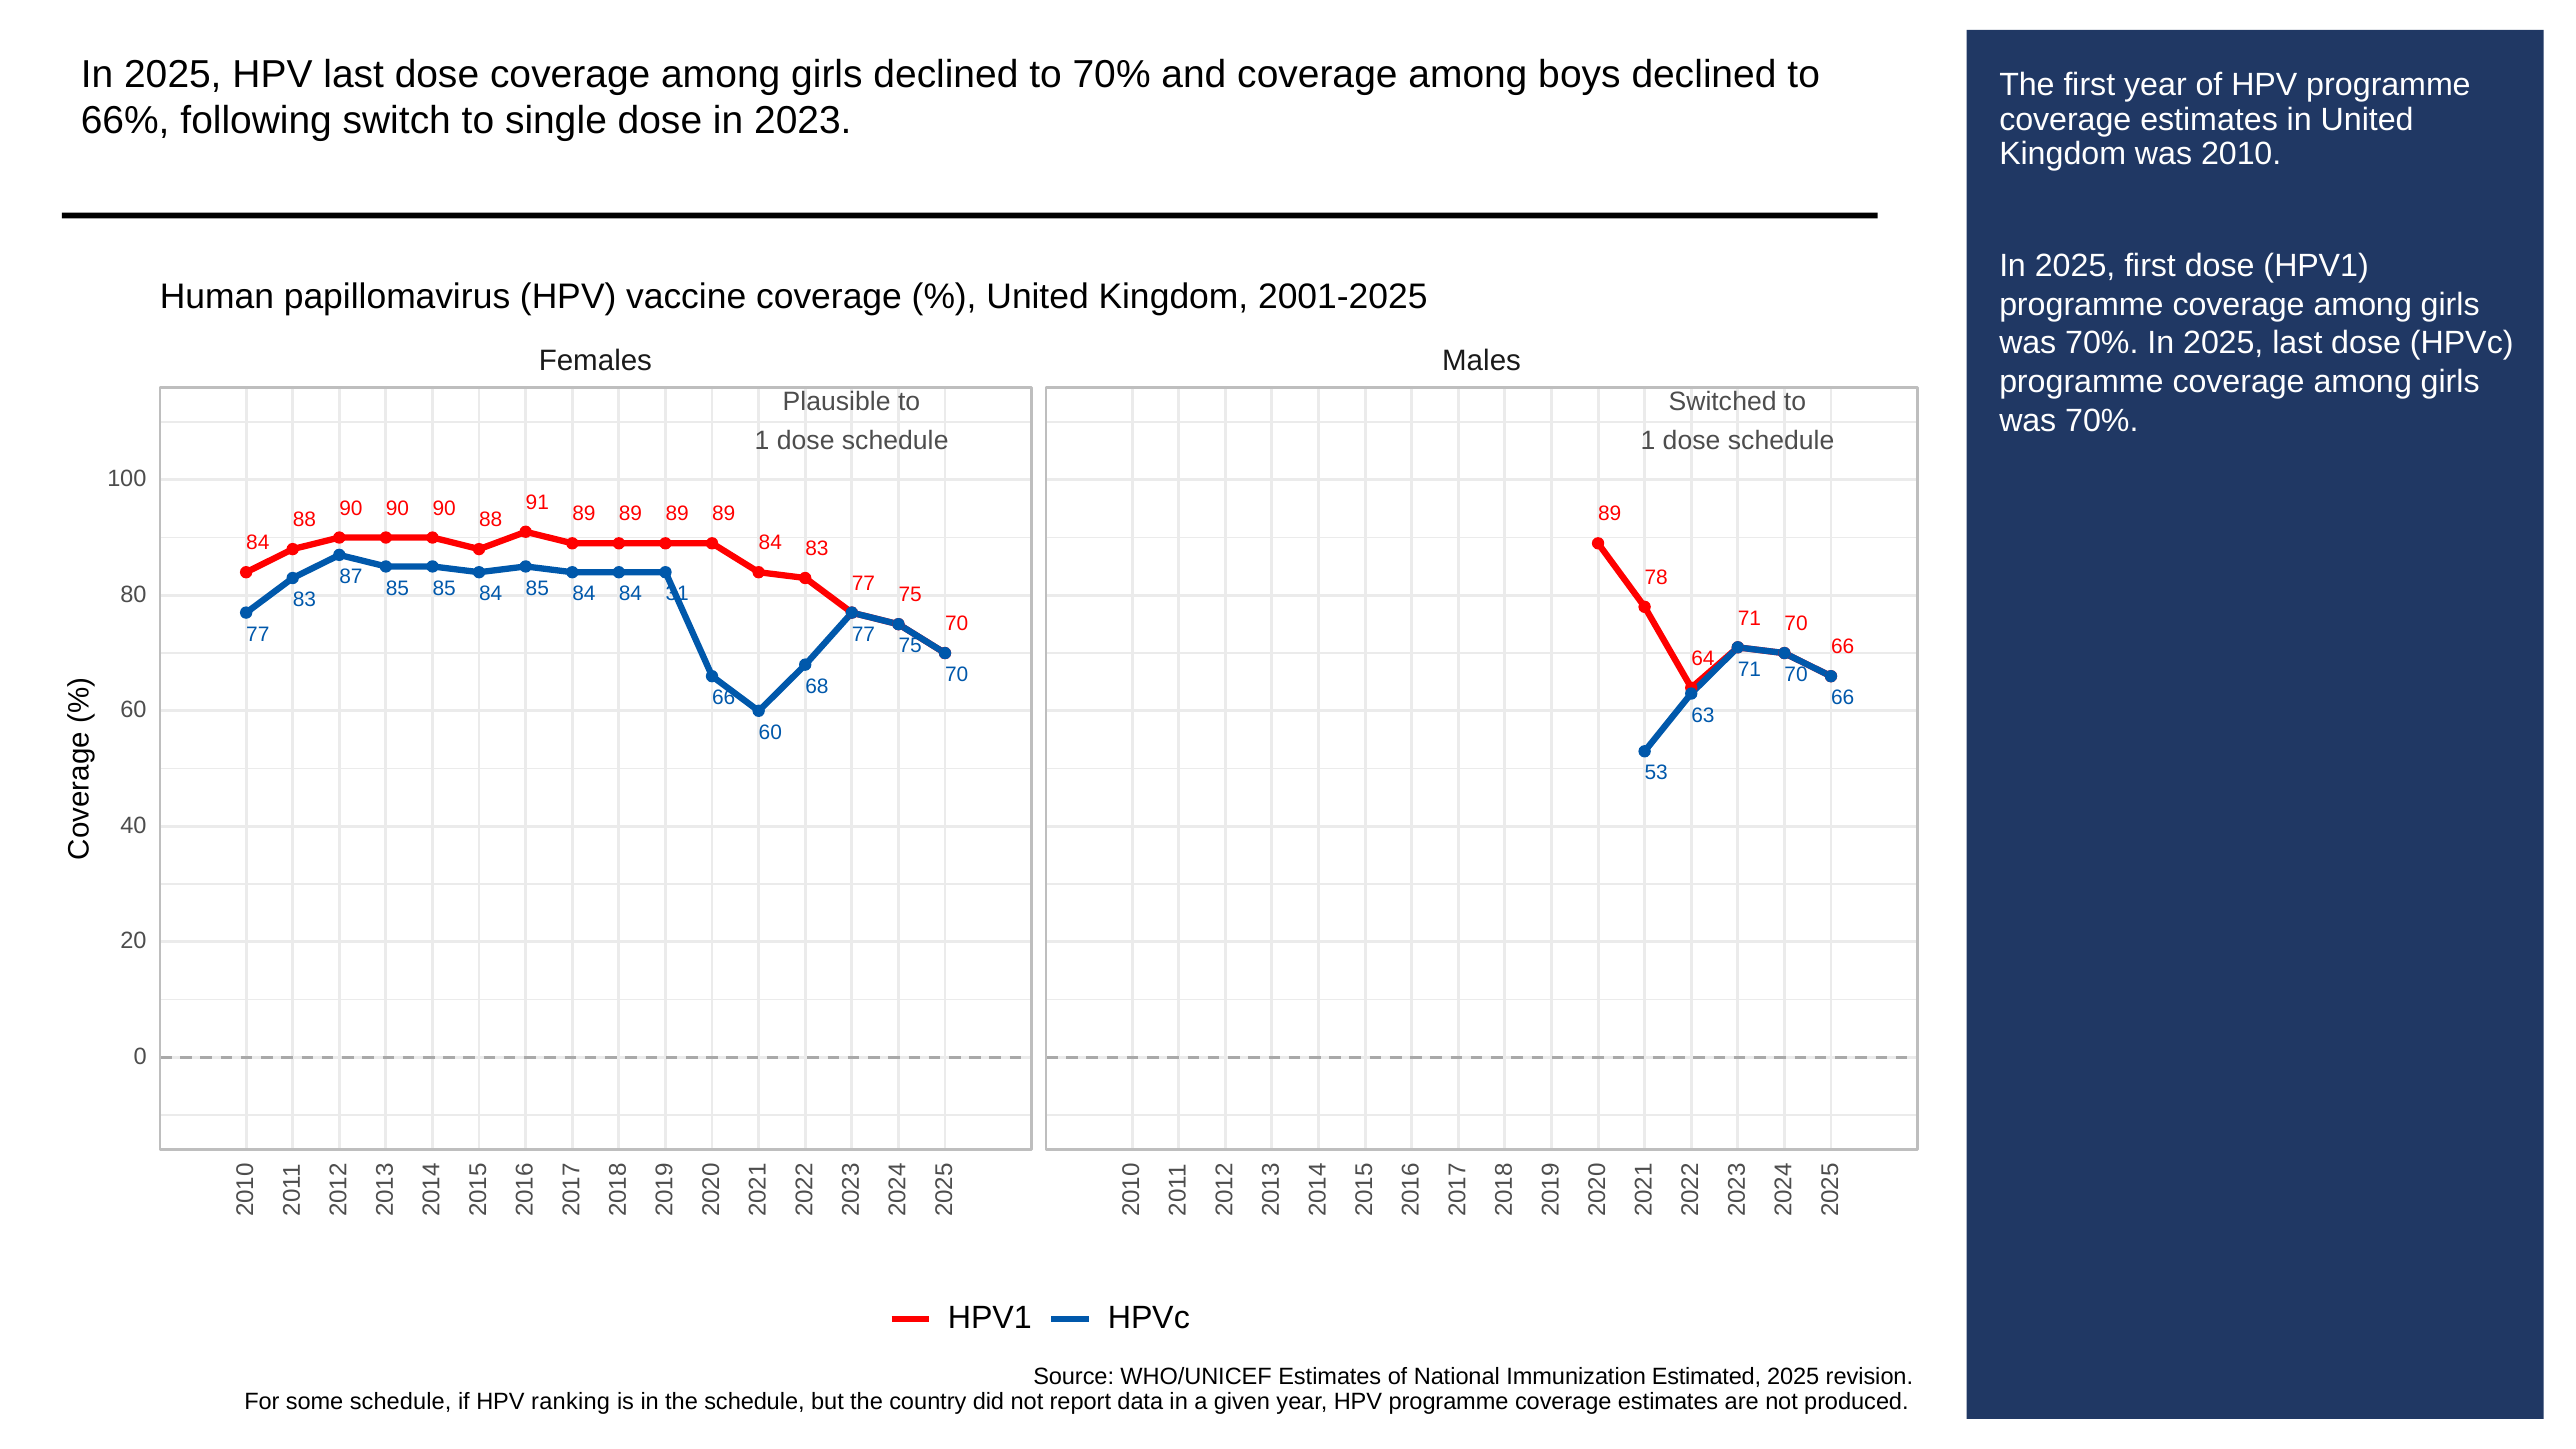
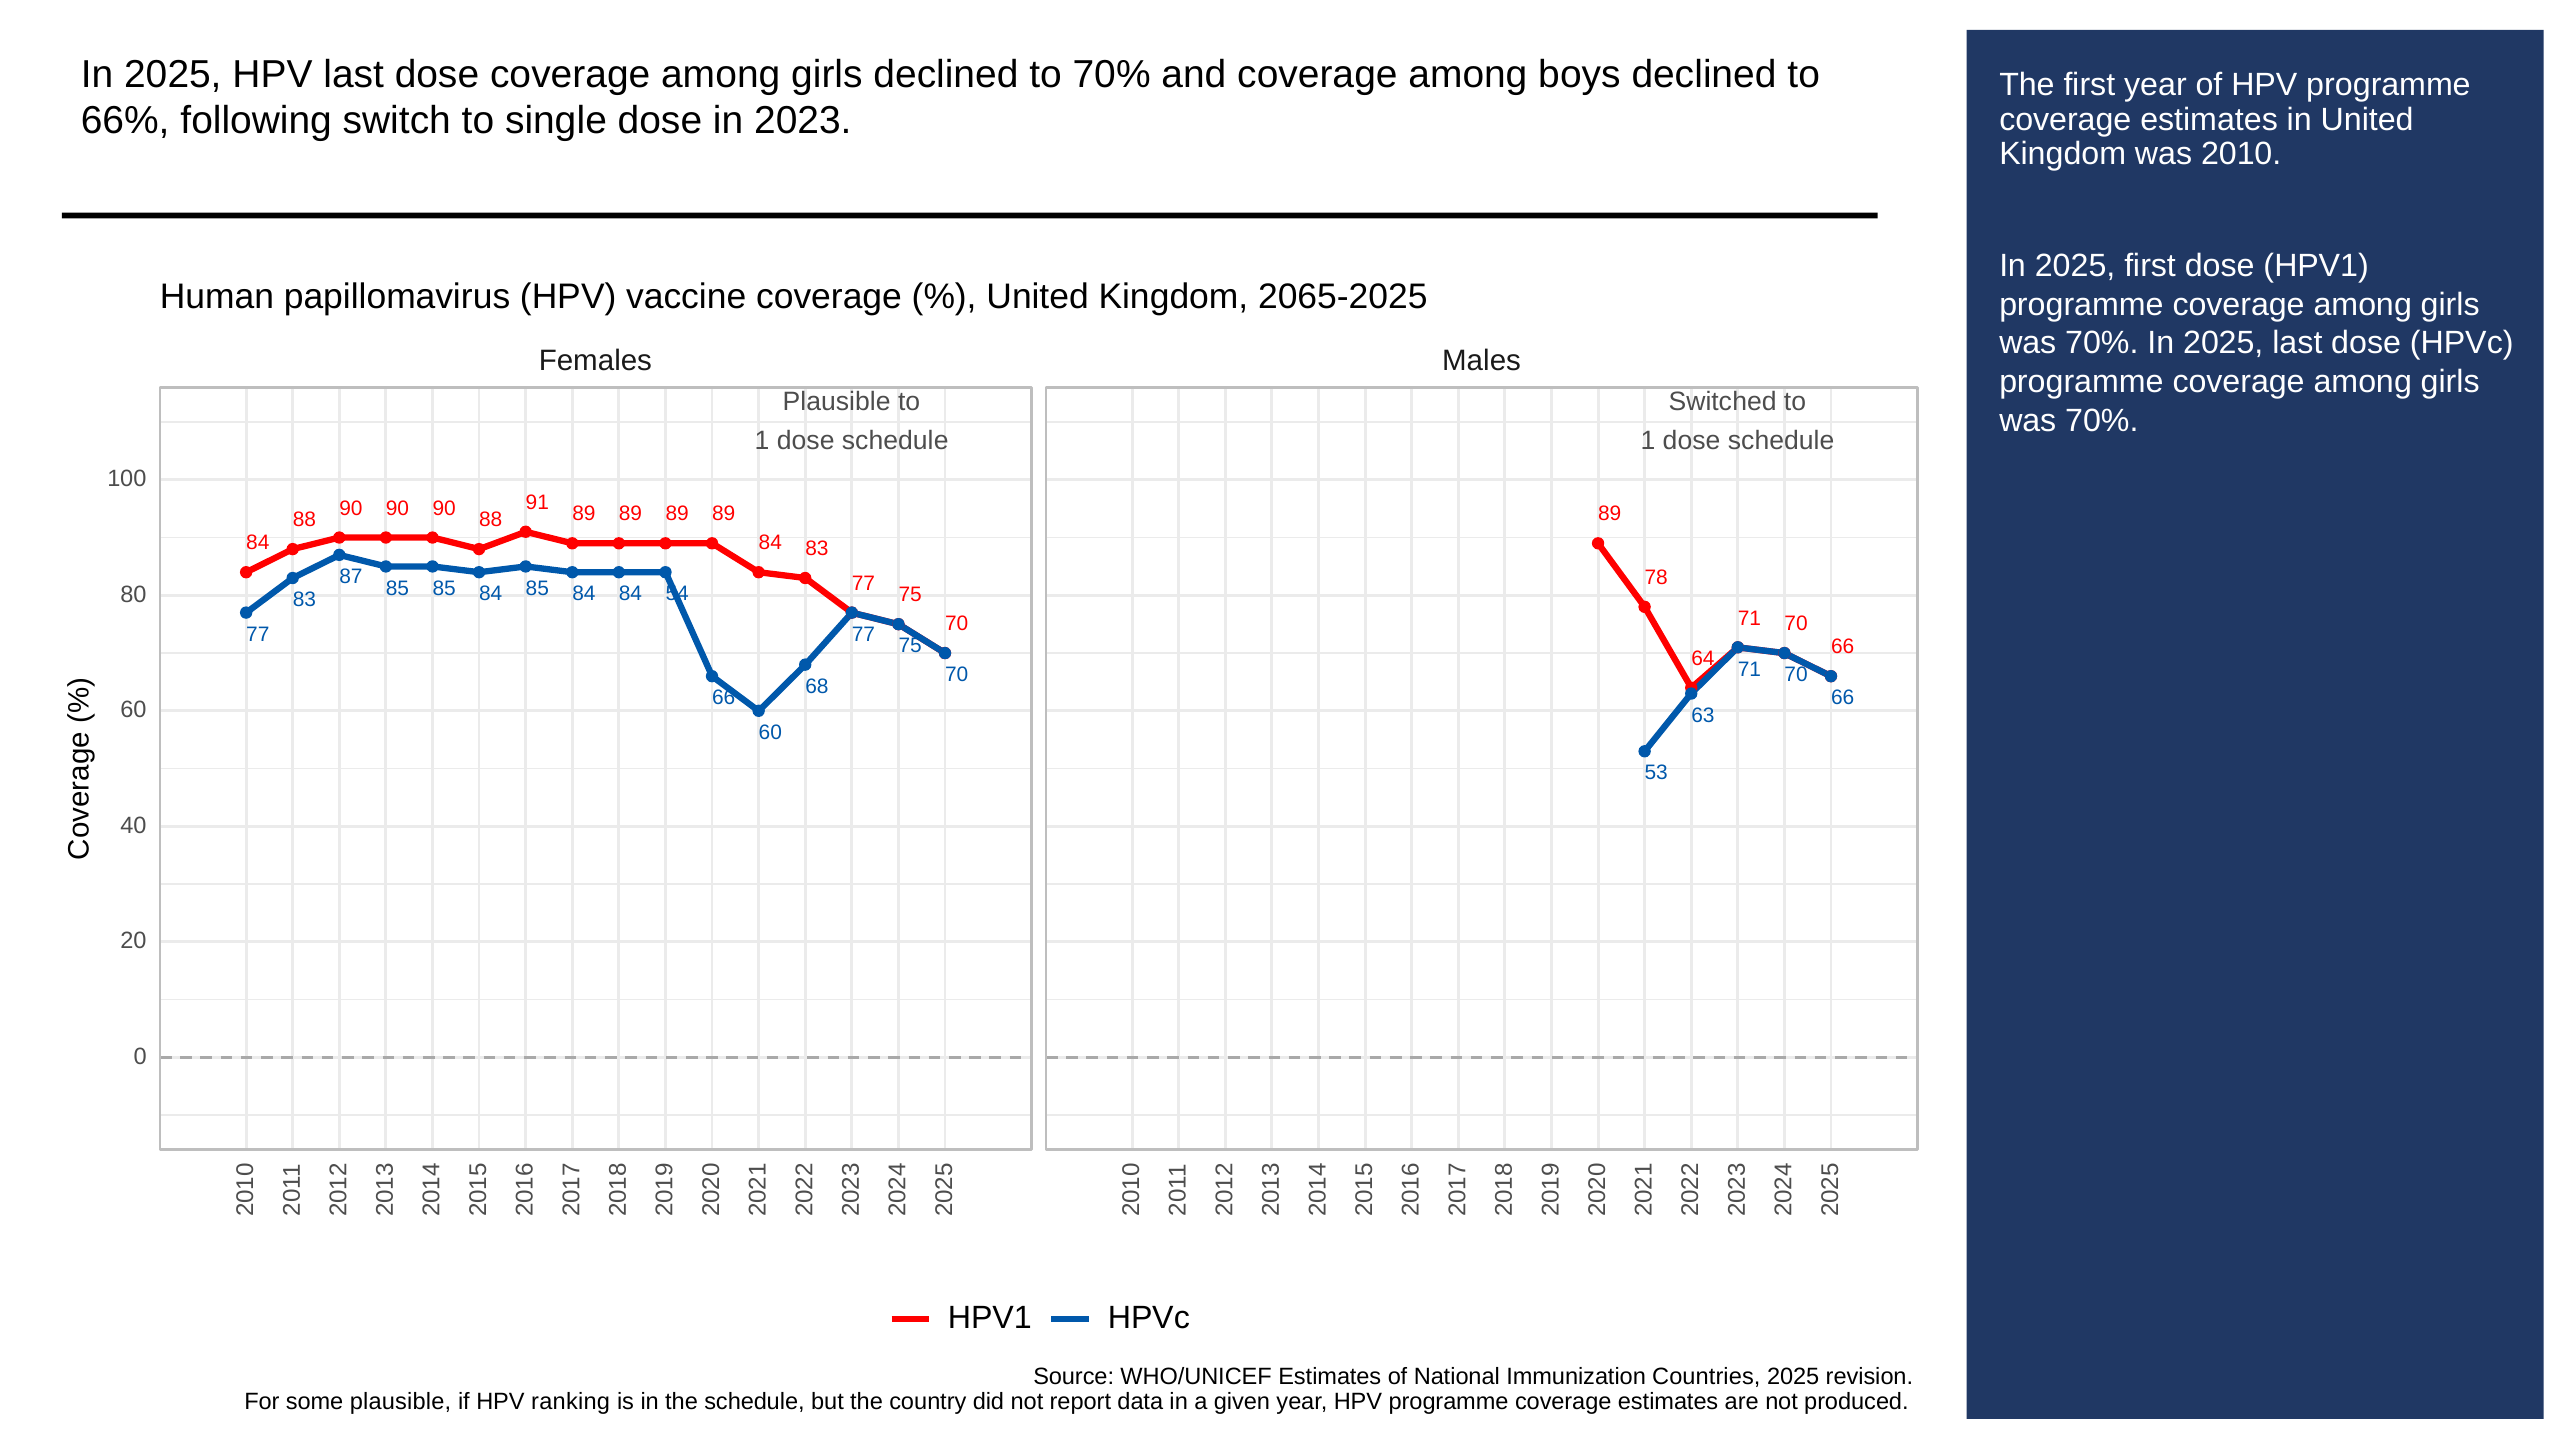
2001-2025: 2001-2025 -> 2065-2025 (1343, 297)
31: 31 -> 54 (677, 594)
Estimated: Estimated -> Countries (1706, 1376)
some schedule: schedule -> plausible (400, 1402)
